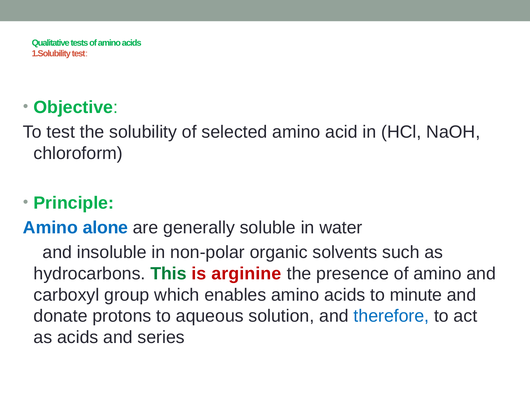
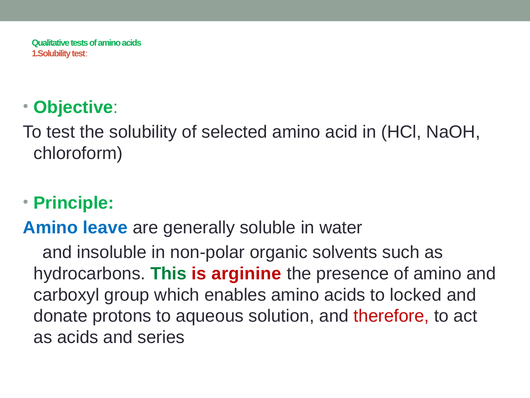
alone: alone -> leave (105, 227)
minute: minute -> locked (416, 294)
therefore colour: blue -> red (391, 316)
